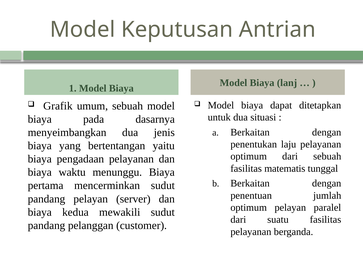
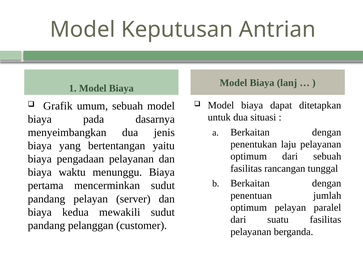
matematis: matematis -> rancangan (285, 169)
